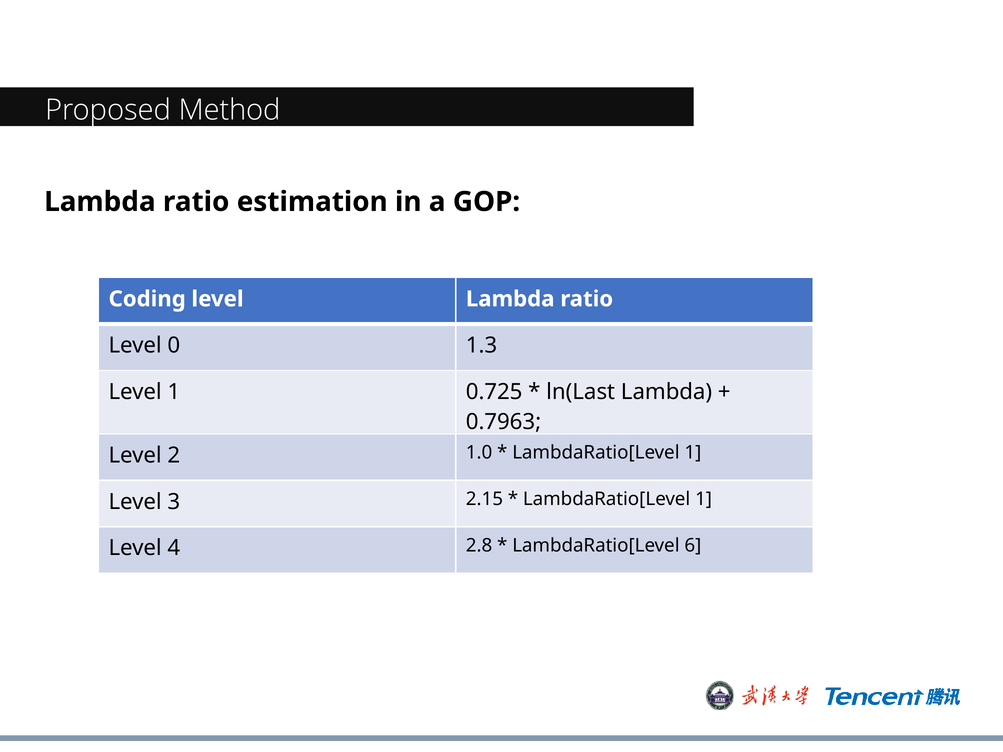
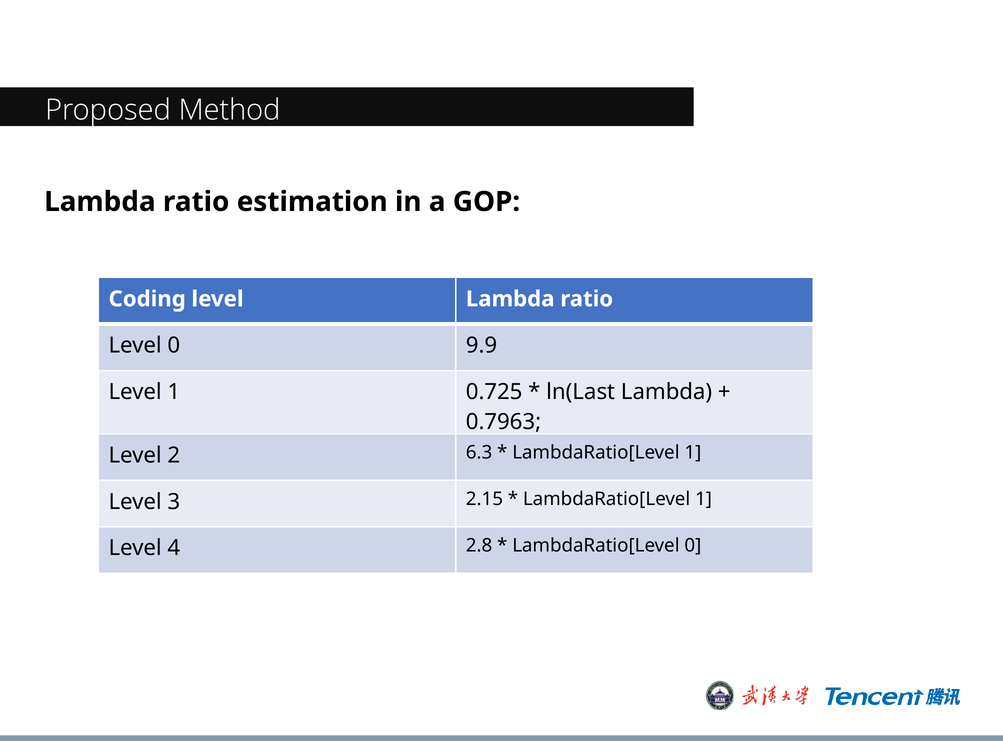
1.3: 1.3 -> 9.9 (482, 346)
1.0: 1.0 -> 6.3 (479, 453)
LambdaRatio[Level 6: 6 -> 0 (693, 546)
